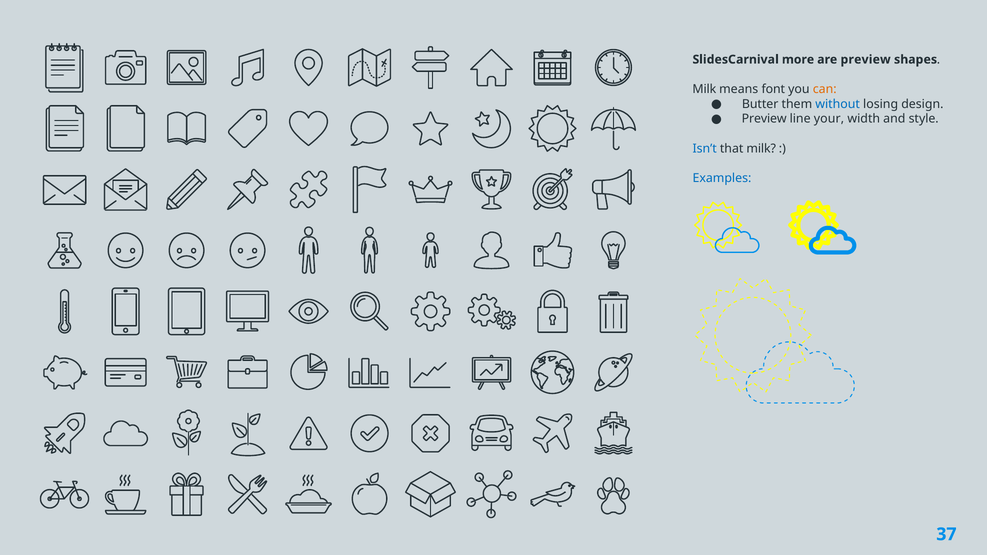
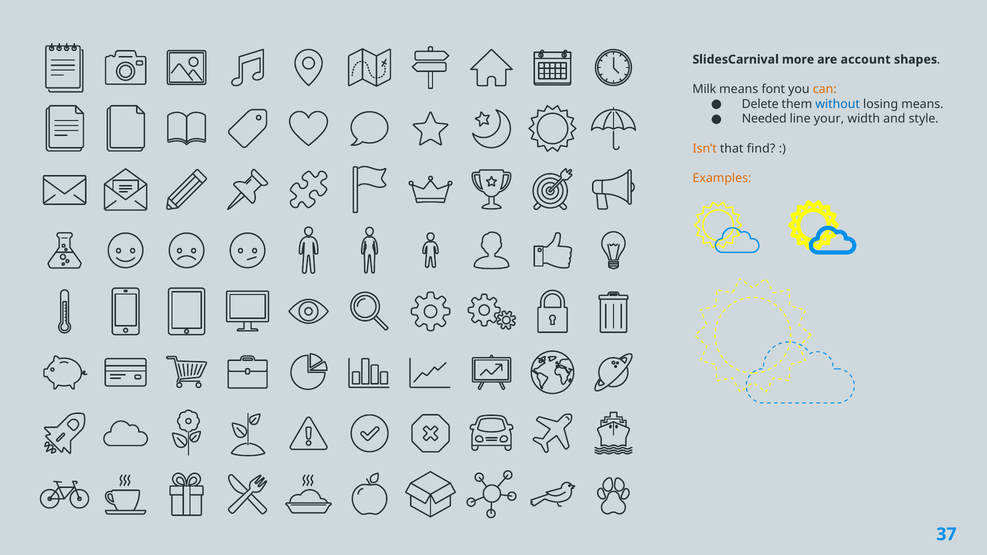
are preview: preview -> account (866, 60)
Butter: Butter -> Delete (760, 104)
losing design: design -> means (922, 104)
Preview: Preview -> Needed (764, 119)
Isn’t colour: blue -> orange (705, 149)
that milk: milk -> find (761, 149)
Examples colour: blue -> orange (722, 178)
